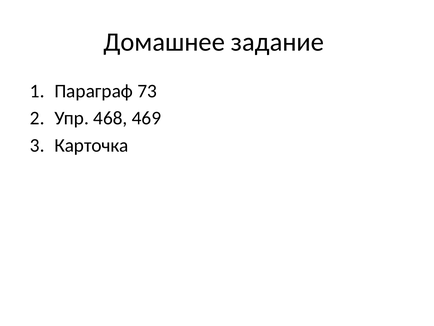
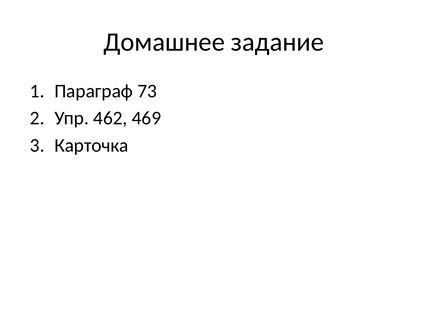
468: 468 -> 462 (110, 118)
